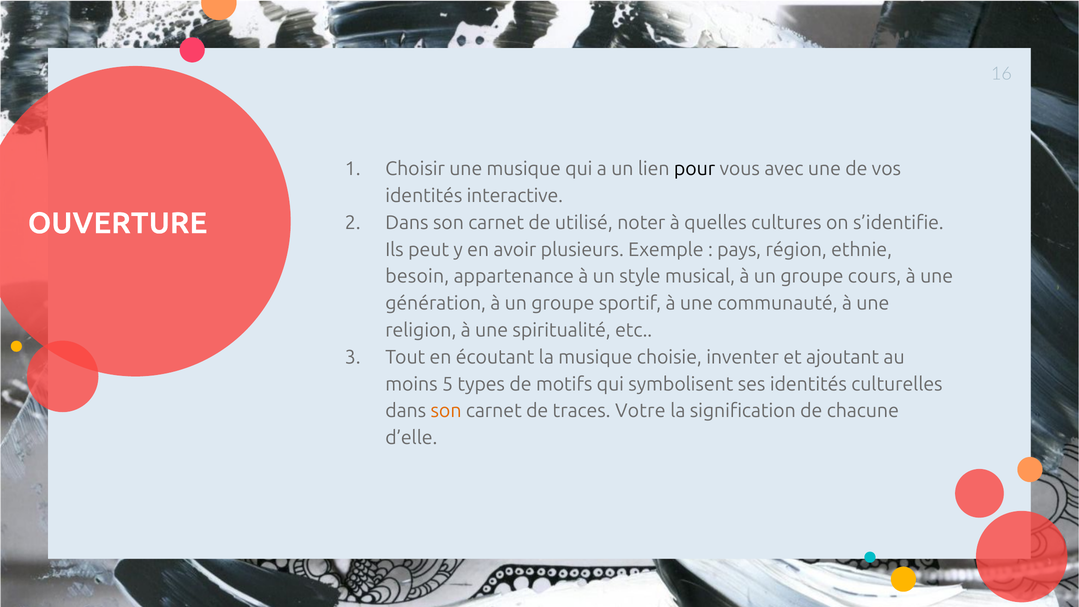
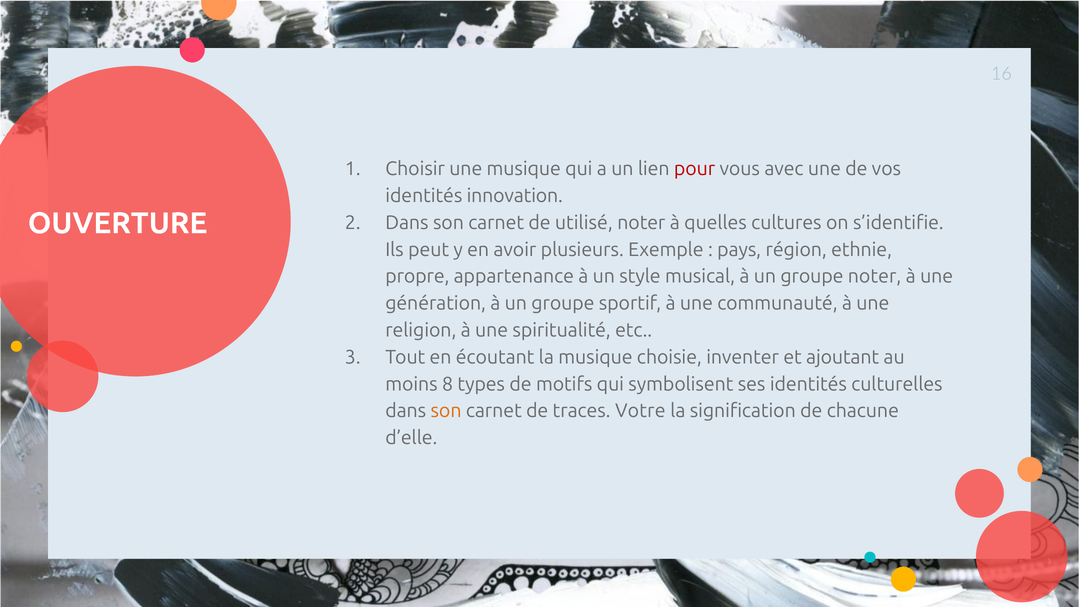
pour colour: black -> red (695, 169)
interactive: interactive -> innovation (515, 196)
besoin: besoin -> propre (417, 277)
groupe cours: cours -> noter (875, 277)
5: 5 -> 8 (448, 384)
